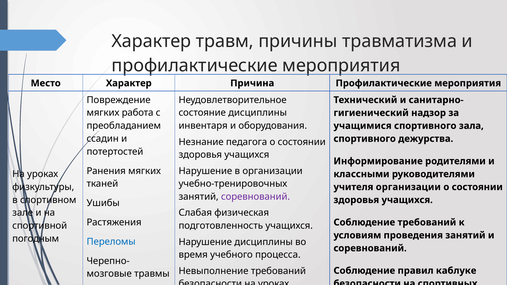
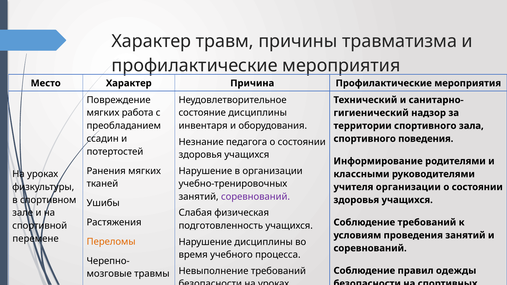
учащимися: учащимися -> территории (363, 126)
дежурства: дежурства -> поведения (426, 139)
погодным: погодным -> перемене (36, 239)
Переломы colour: blue -> orange (111, 242)
каблуке: каблуке -> одежды (456, 271)
